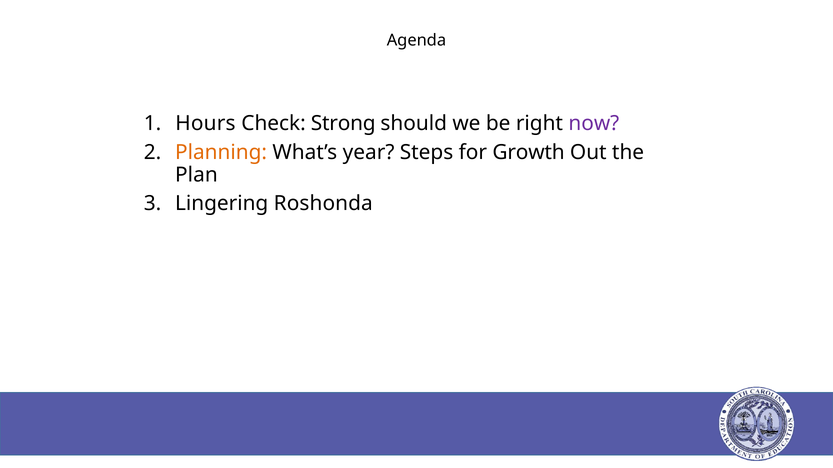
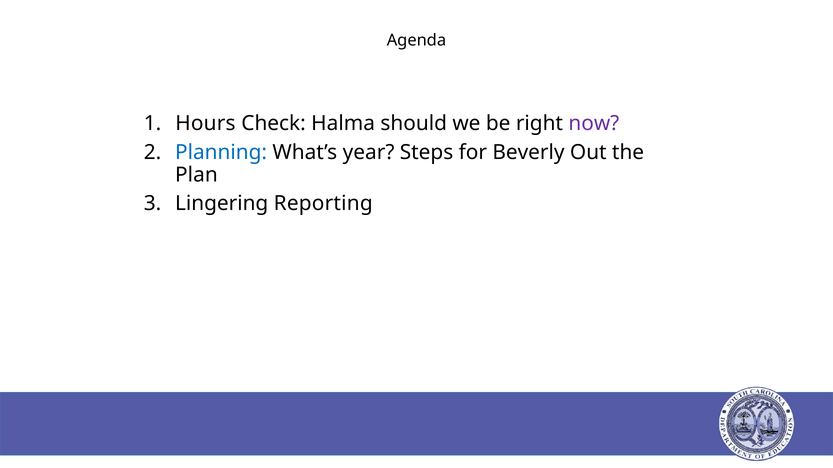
Strong: Strong -> Halma (343, 123)
Planning colour: orange -> blue (221, 152)
Growth: Growth -> Beverly (528, 152)
Roshonda: Roshonda -> Reporting (323, 204)
